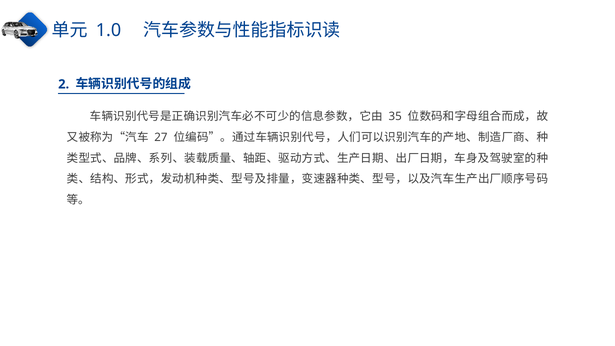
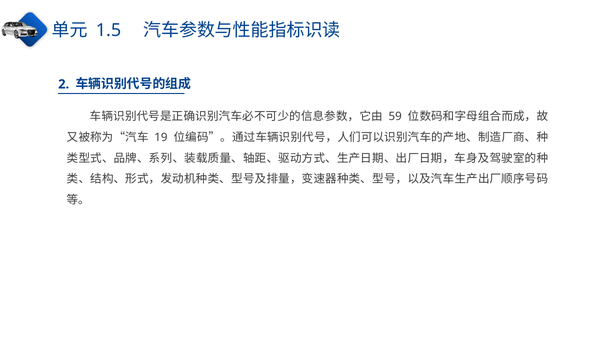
1.0: 1.0 -> 1.5 (109, 31)
35: 35 -> 59 (395, 117)
27: 27 -> 19 (161, 137)
